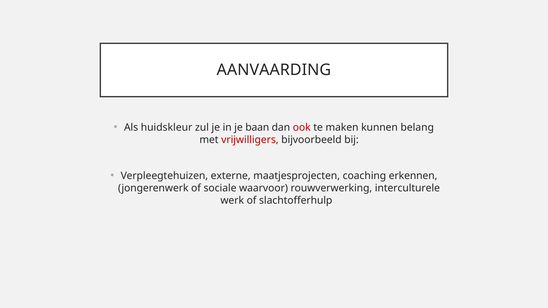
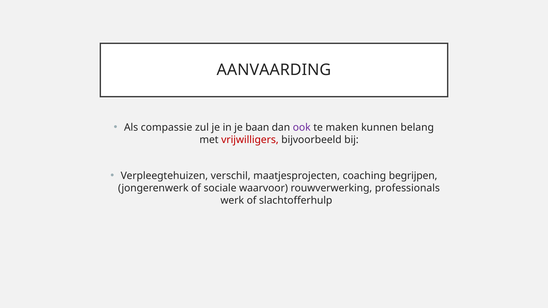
huidskleur: huidskleur -> compassie (167, 128)
ook colour: red -> purple (302, 128)
externe: externe -> verschil (231, 176)
erkennen: erkennen -> begrijpen (413, 176)
interculturele: interculturele -> professionals (407, 188)
